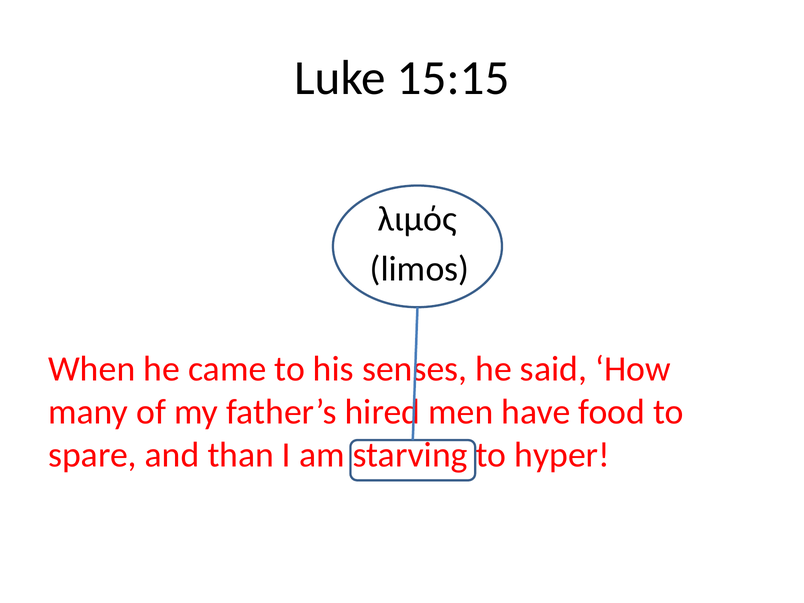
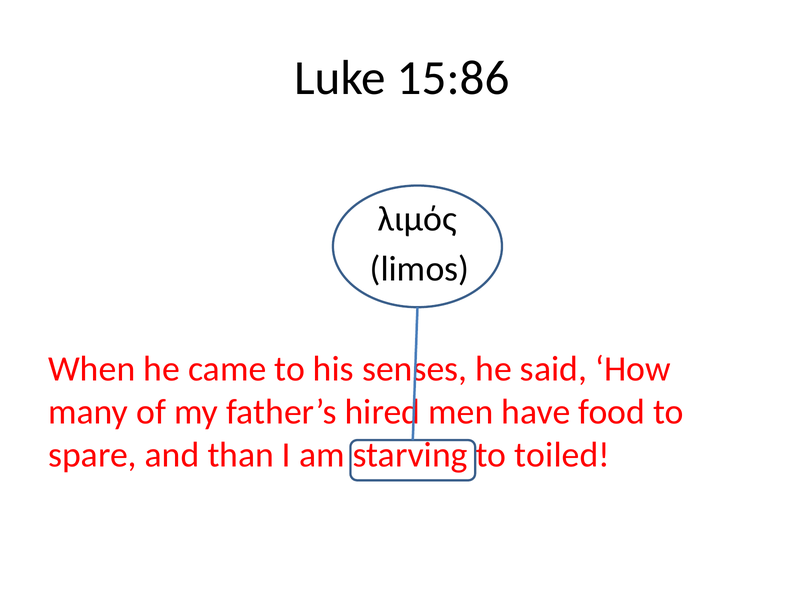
15:15: 15:15 -> 15:86 (453, 78)
hyper: hyper -> toiled (562, 455)
